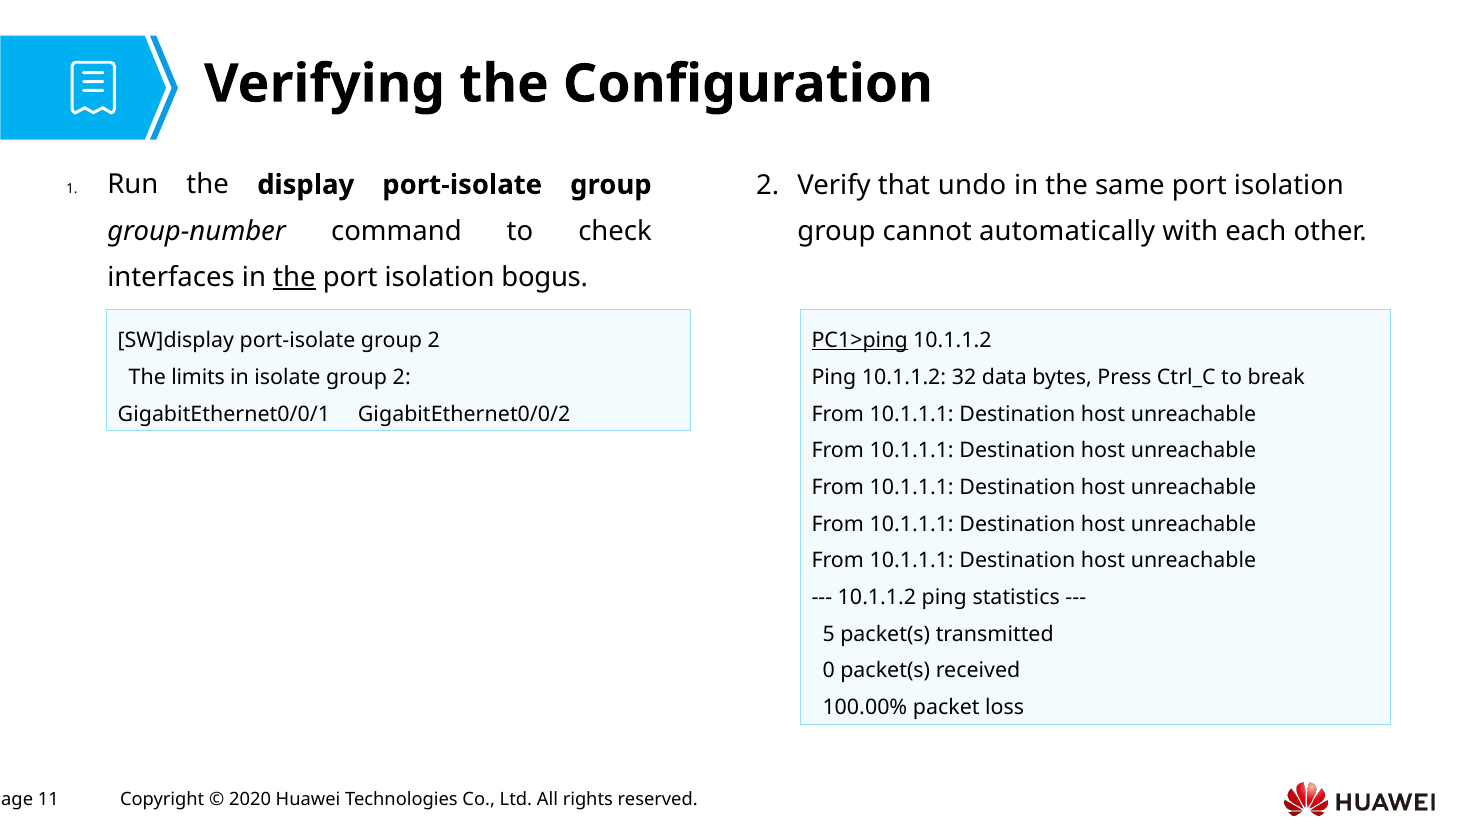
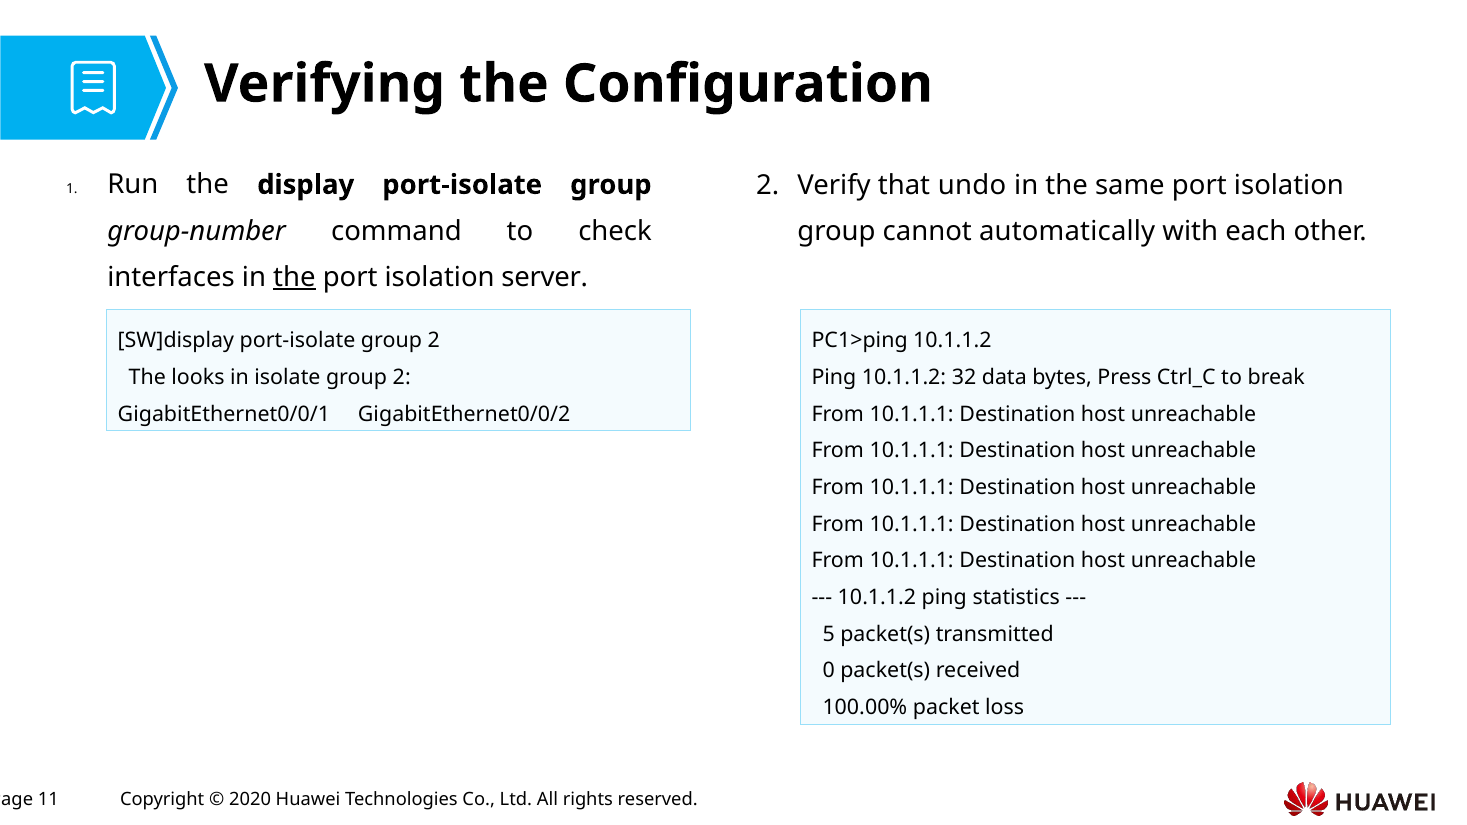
bogus: bogus -> server (545, 277)
PC1>ping underline: present -> none (860, 341)
limits: limits -> looks (198, 377)
